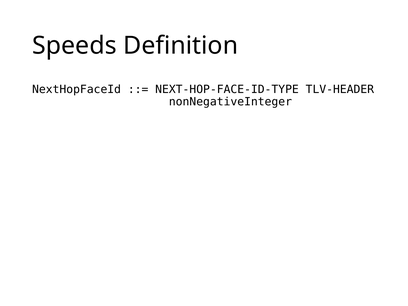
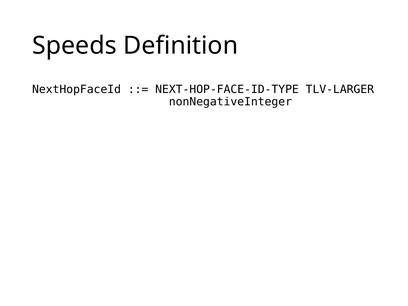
TLV-HEADER: TLV-HEADER -> TLV-LARGER (340, 90)
